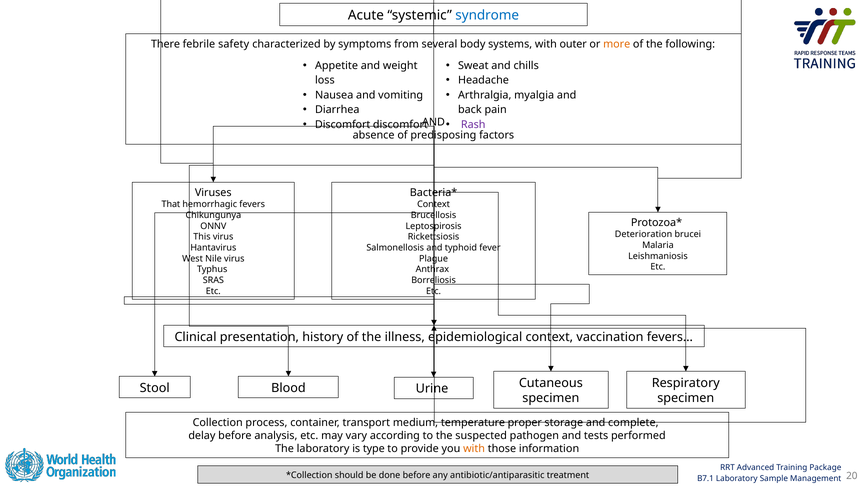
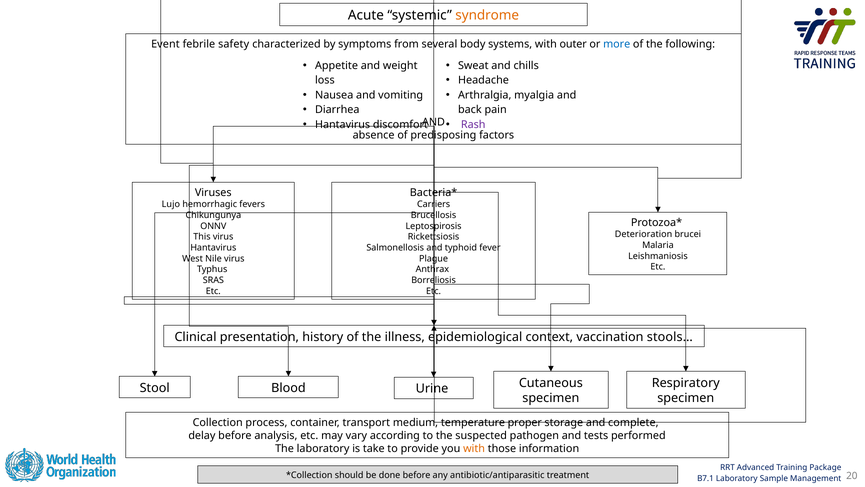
syndrome colour: blue -> orange (487, 15)
There: There -> Event (165, 44)
more colour: orange -> blue (617, 44)
Discomfort: Discomfort -> Hantavirus (343, 124)
That: That -> Lujo (171, 204)
Context: Context -> Carriers (434, 204)
fevers…: fevers… -> stools… (670, 337)
type: type -> take (374, 448)
